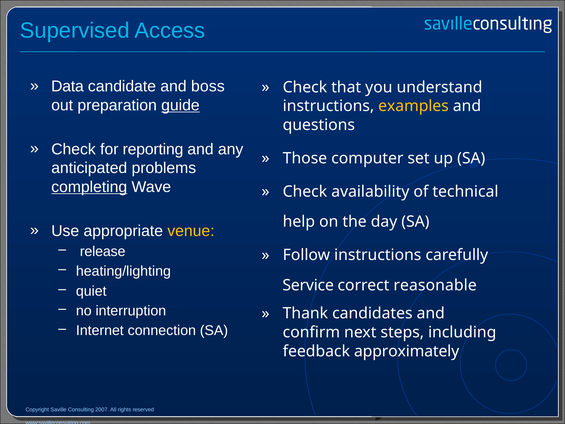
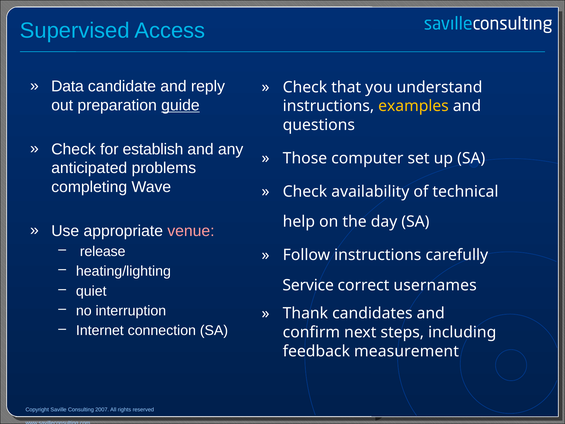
boss: boss -> reply (208, 86)
reporting: reporting -> establish (153, 149)
completing underline: present -> none (89, 187)
venue colour: yellow -> pink (191, 231)
reasonable: reasonable -> usernames (435, 285)
approximately: approximately -> measurement (406, 351)
